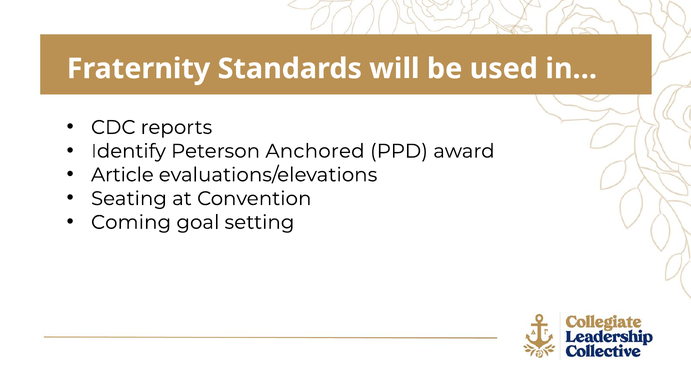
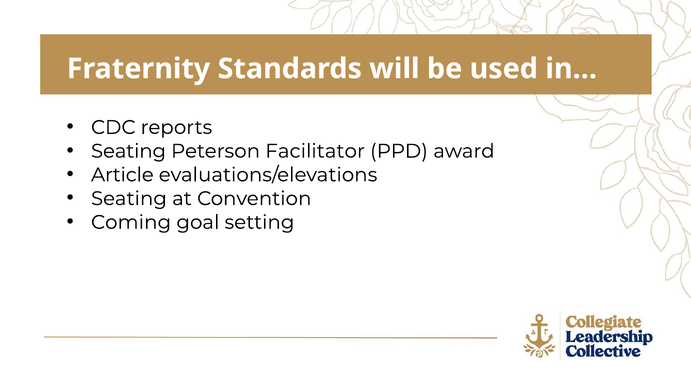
Identify: Identify -> Seating (129, 151)
Anchored: Anchored -> Facilitator (315, 151)
